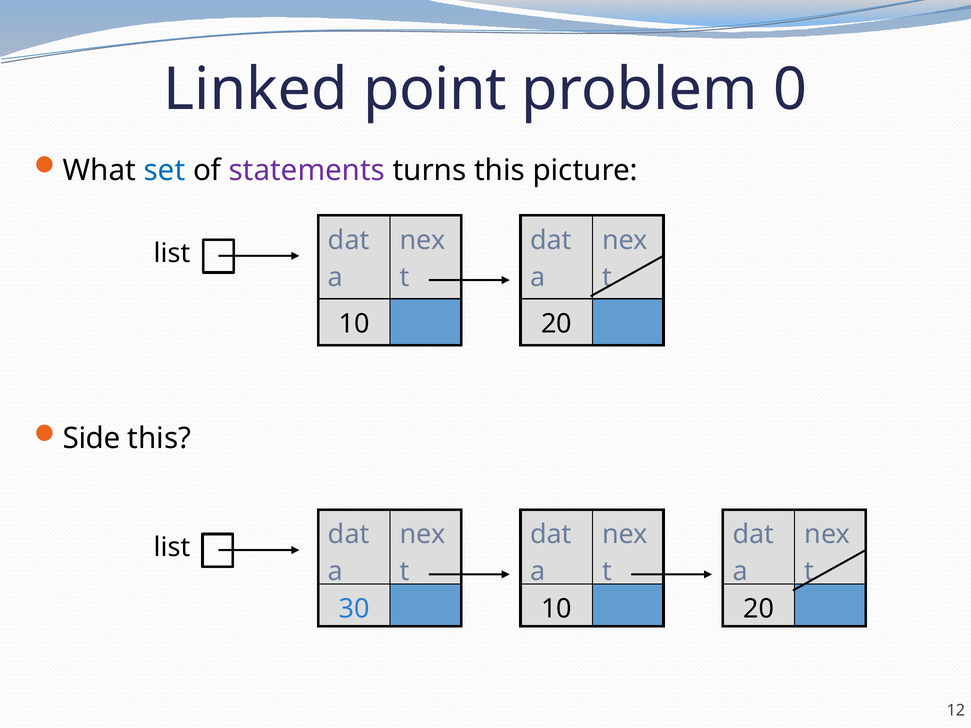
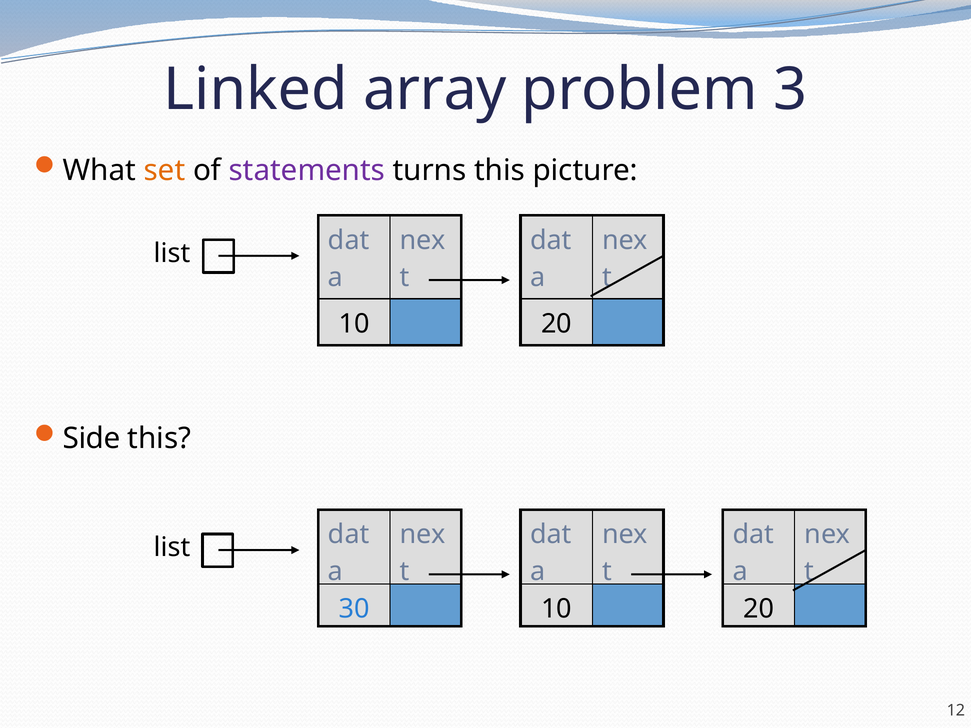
point: point -> array (435, 90)
0: 0 -> 3 (790, 90)
set colour: blue -> orange (164, 170)
